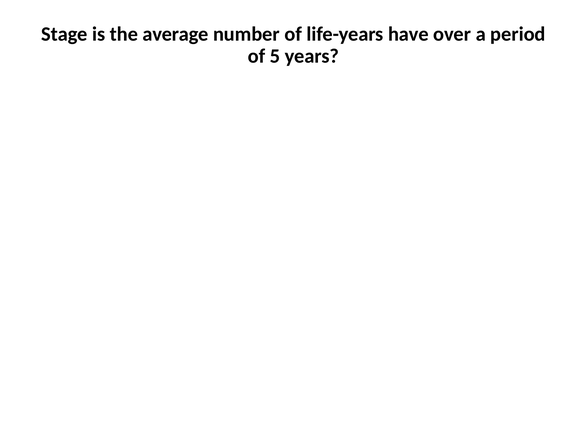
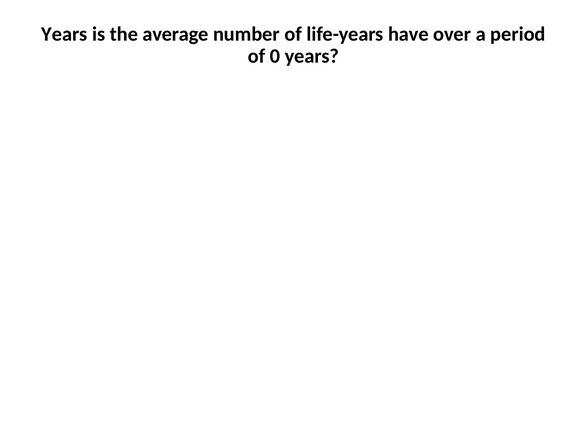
Stage: Stage -> Years (64, 34)
5: 5 -> 0 (275, 56)
